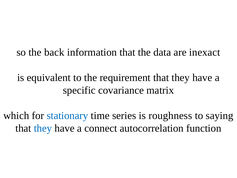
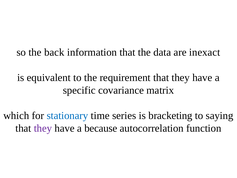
roughness: roughness -> bracketing (170, 116)
they colour: blue -> purple (43, 128)
connect: connect -> because (101, 128)
